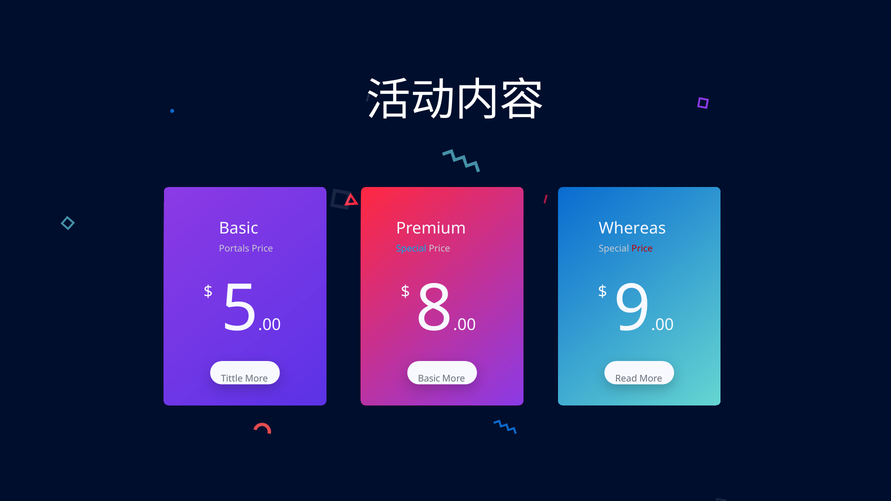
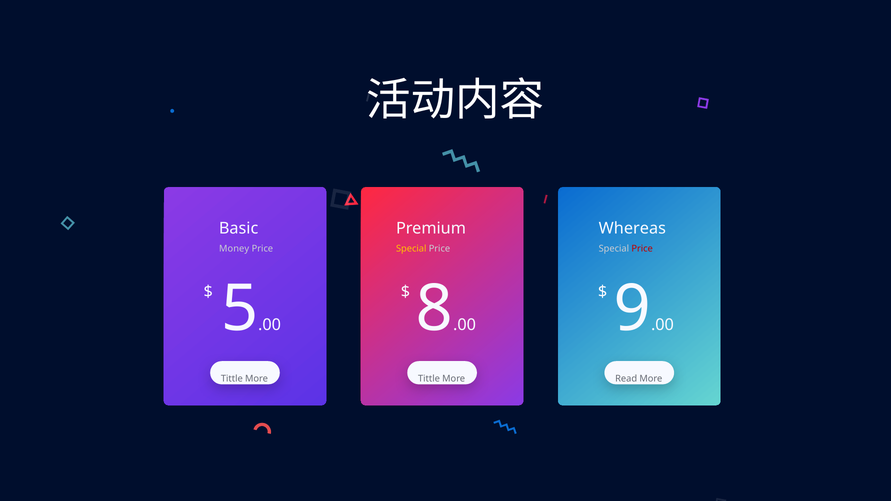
Portals: Portals -> Money (234, 249)
Special colour: light blue -> yellow (411, 249)
Basic: Basic -> Tittle (429, 379)
